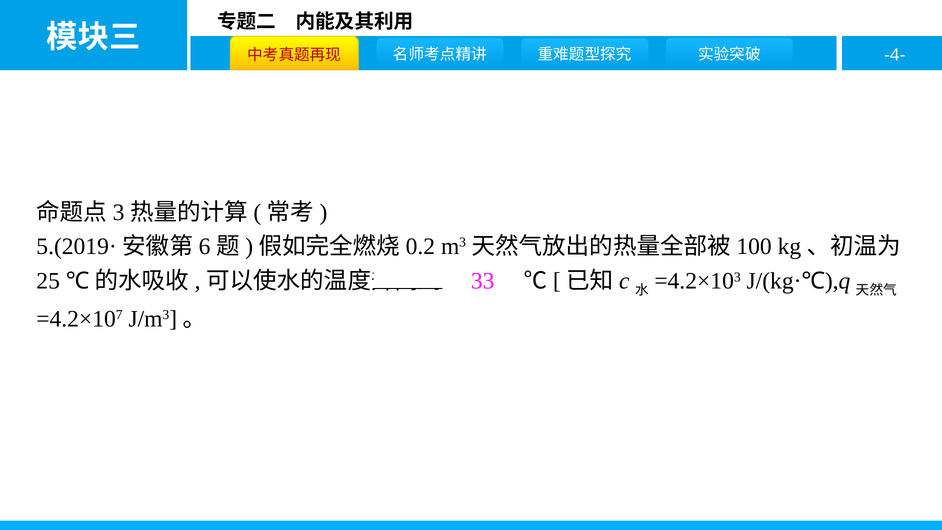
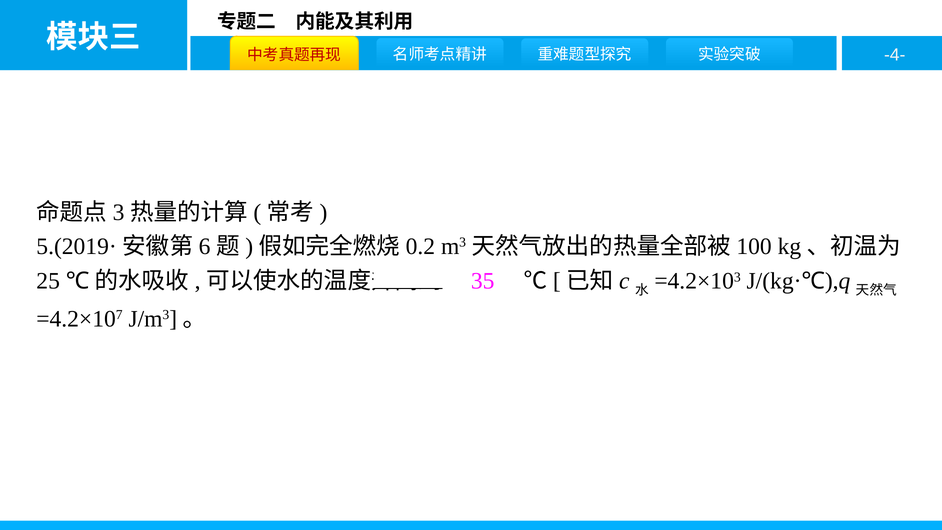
33: 33 -> 35 (483, 281)
